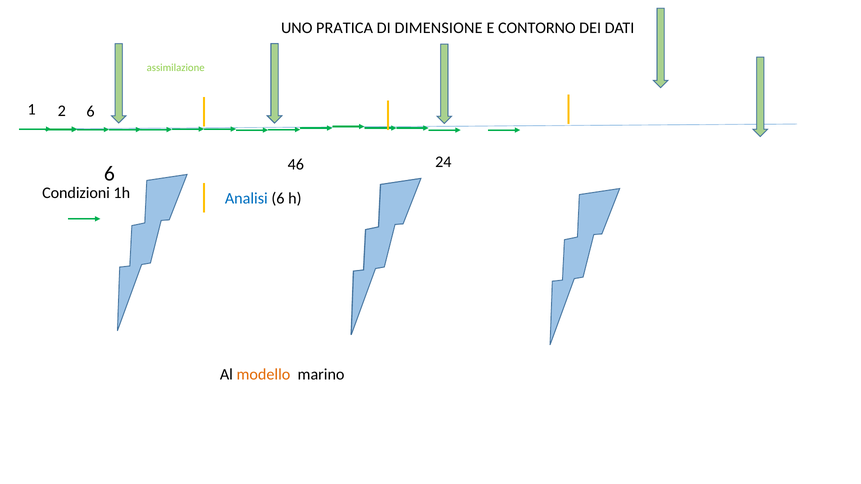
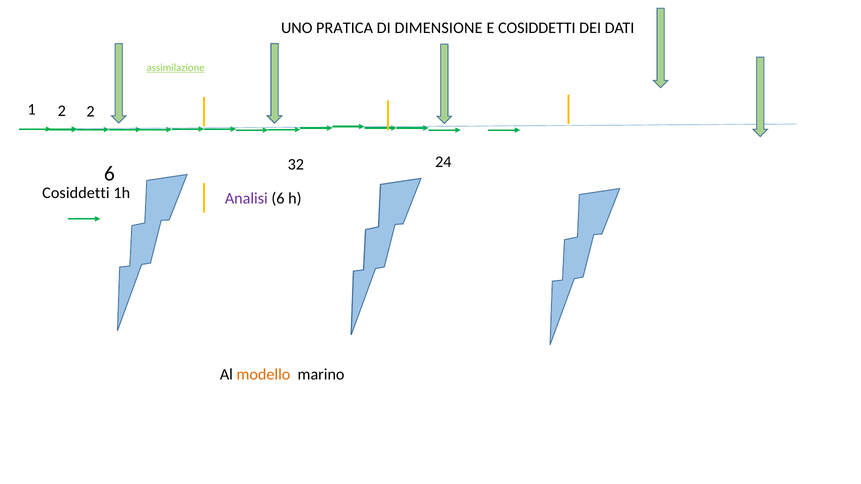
E CONTORNO: CONTORNO -> COSIDDETTI (537, 28)
assimilazione underline: none -> present (176, 68)
2 6: 6 -> 2 (91, 112)
46: 46 -> 32 (296, 164)
Condizioni: Condizioni -> Cosiddetti (76, 193)
Analisi colour: blue -> purple (246, 199)
